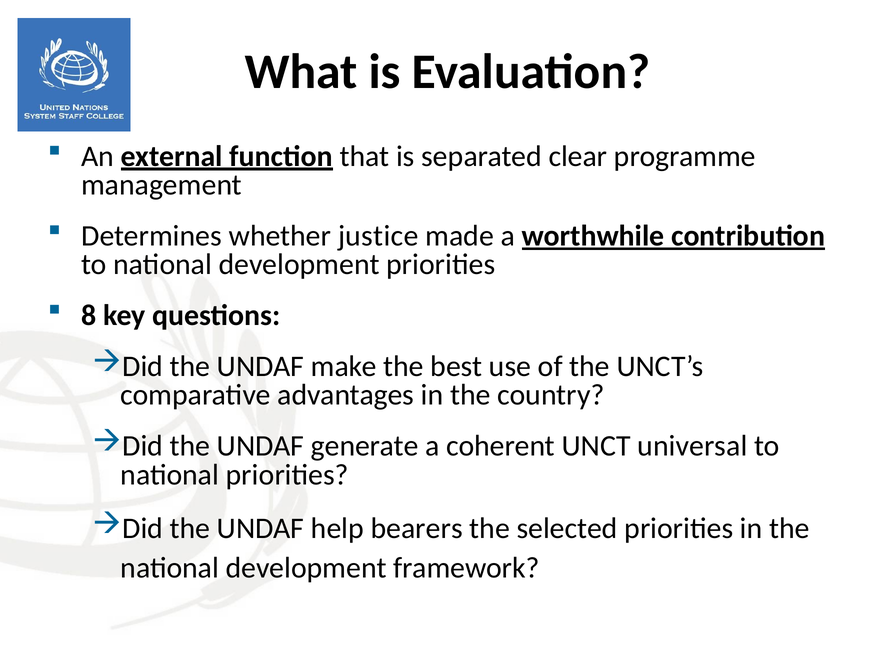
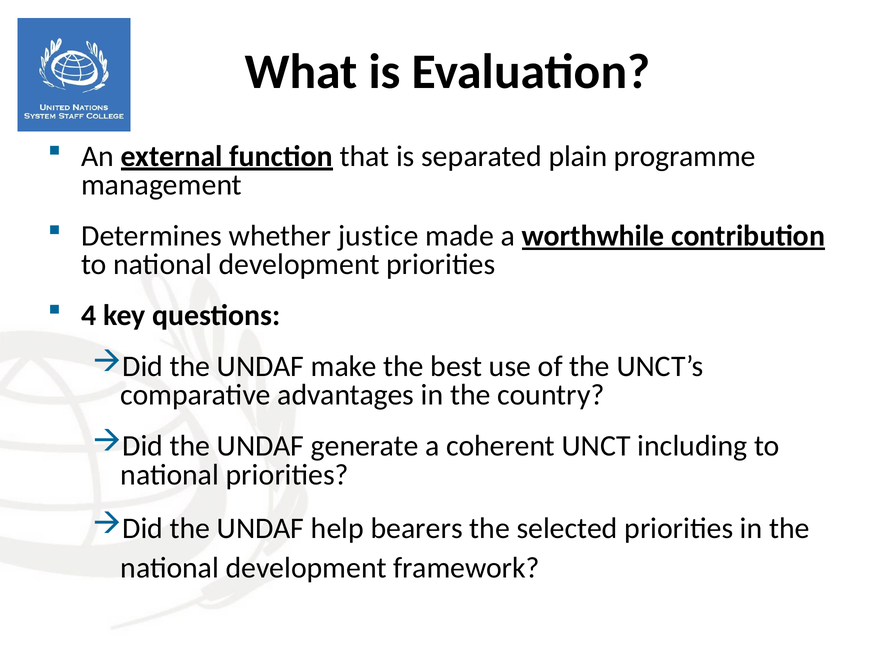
clear: clear -> plain (578, 156)
8: 8 -> 4 (89, 316)
universal: universal -> including (692, 446)
